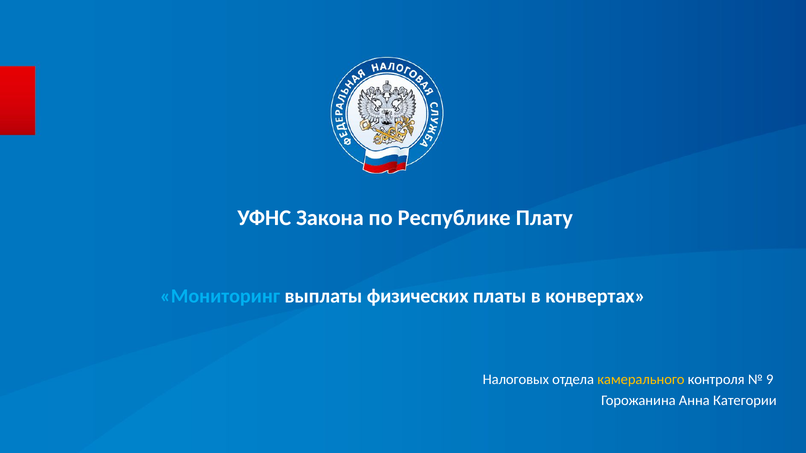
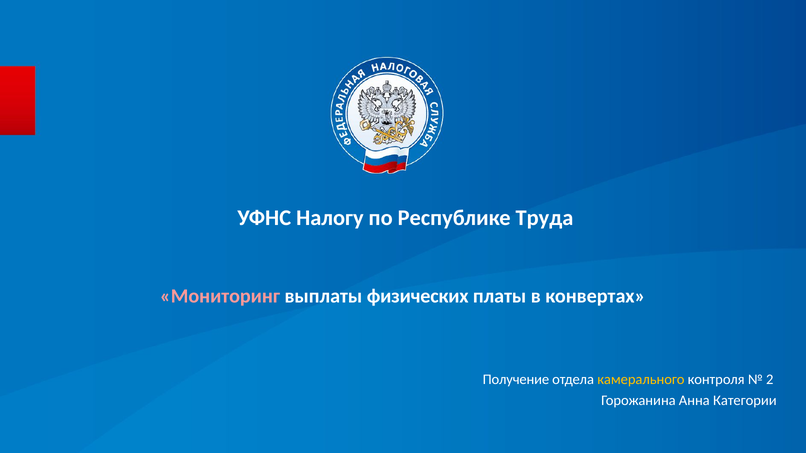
Закона: Закона -> Налогу (330, 218)
Плату: Плату -> Труда (544, 218)
Мониторинг colour: light blue -> pink (220, 296)
Налоговых: Налоговых -> Получение (516, 380)
9: 9 -> 2 (770, 380)
